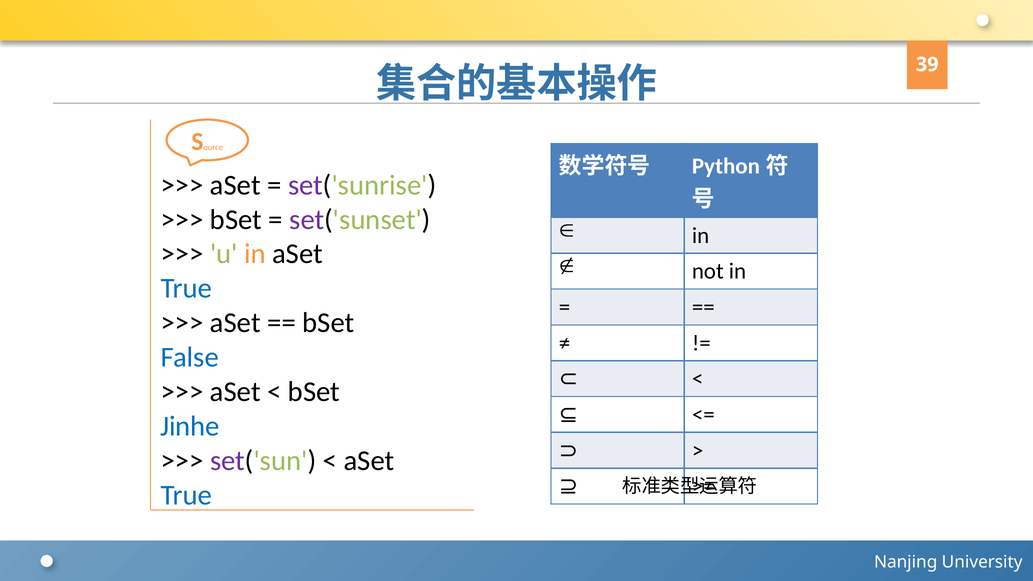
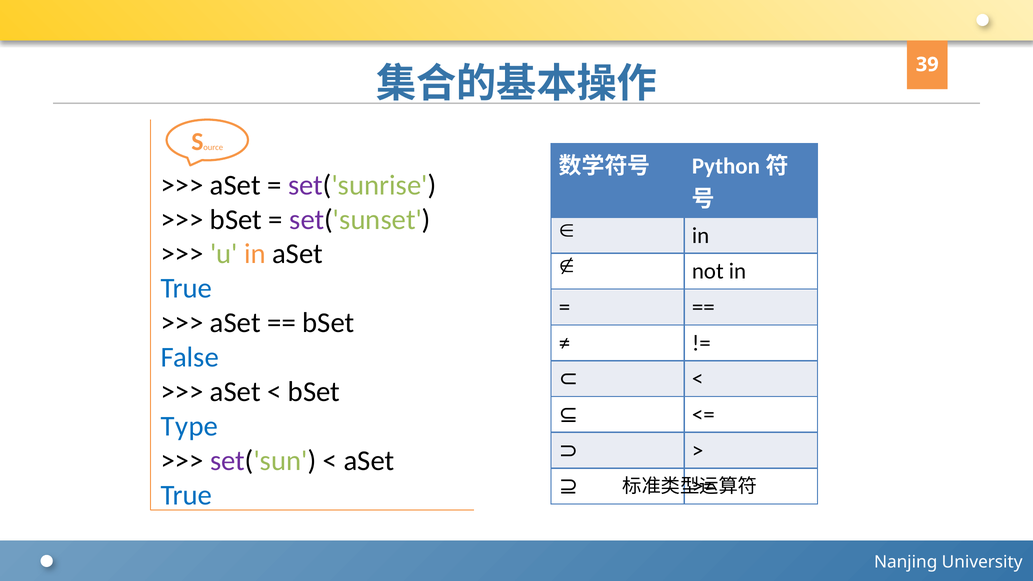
Jinhe: Jinhe -> Type (190, 426)
